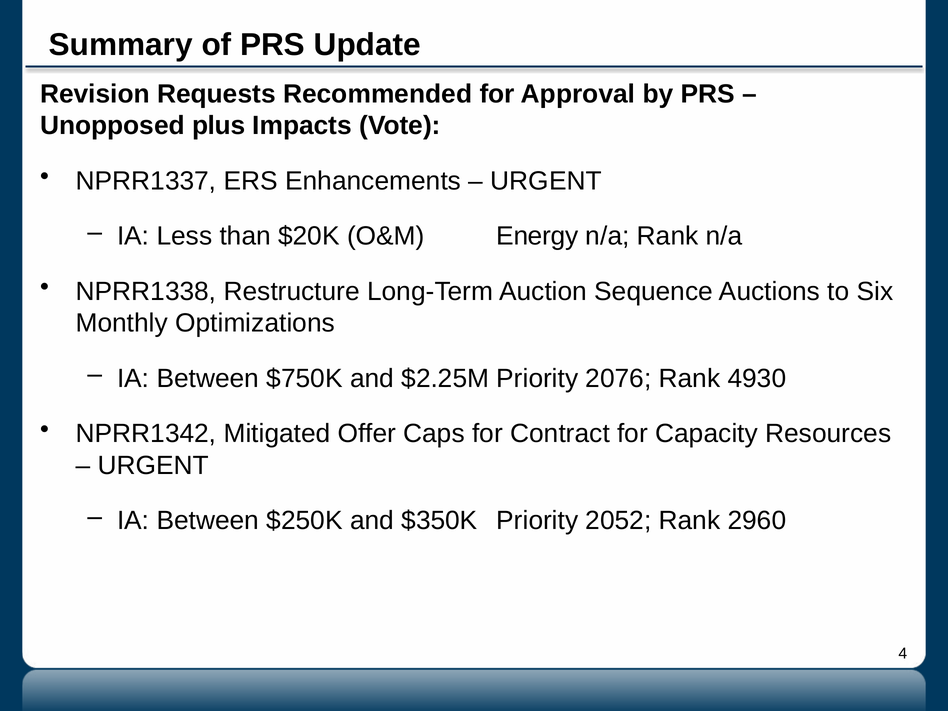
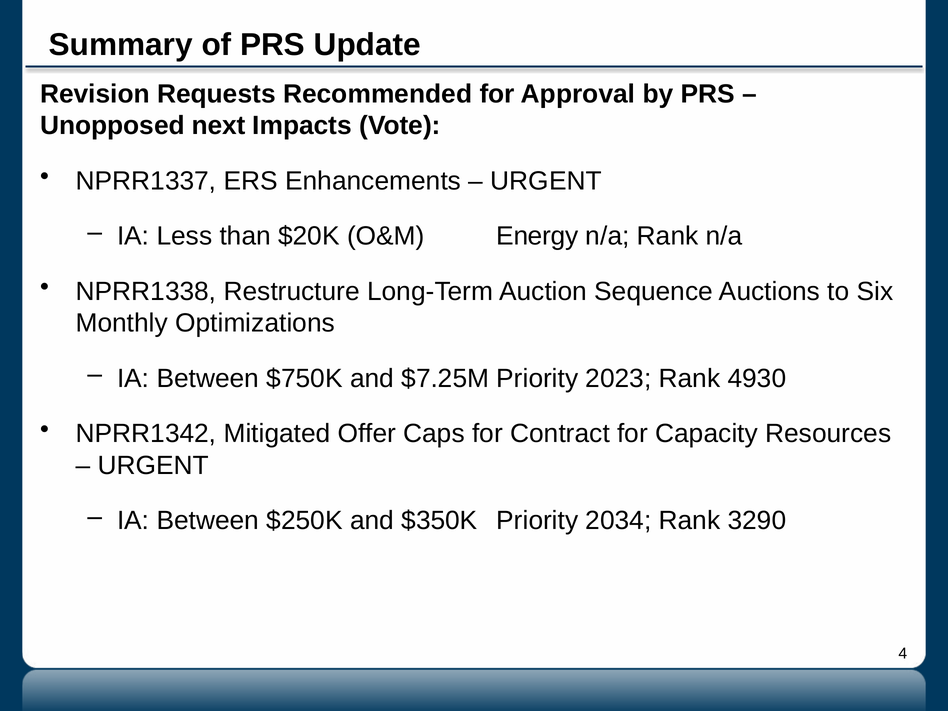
plus: plus -> next (219, 126)
$2.25M: $2.25M -> $7.25M (445, 378)
2076: 2076 -> 2023 (618, 378)
2052: 2052 -> 2034 (618, 521)
2960: 2960 -> 3290 (757, 521)
